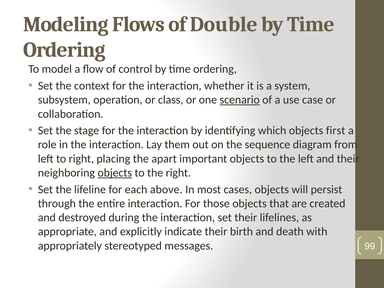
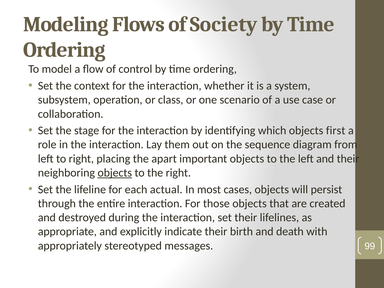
Double: Double -> Society (224, 24)
scenario underline: present -> none (240, 100)
above: above -> actual (166, 189)
